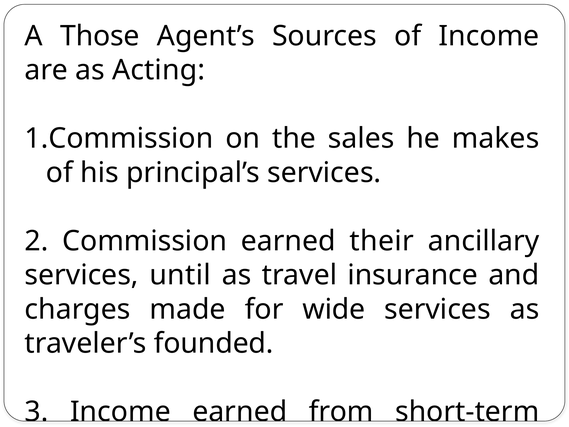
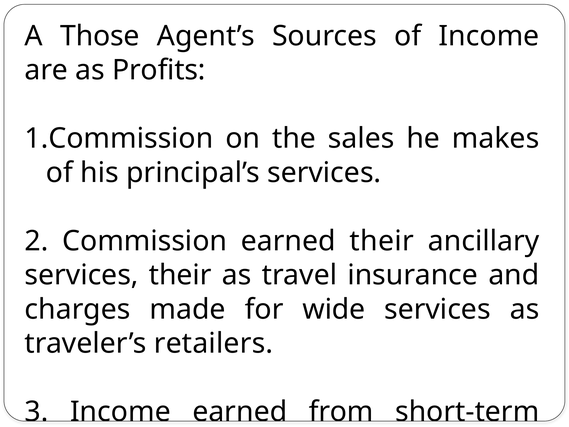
Acting: Acting -> Profits (159, 70)
services until: until -> their (180, 275)
founded: founded -> retailers (214, 343)
